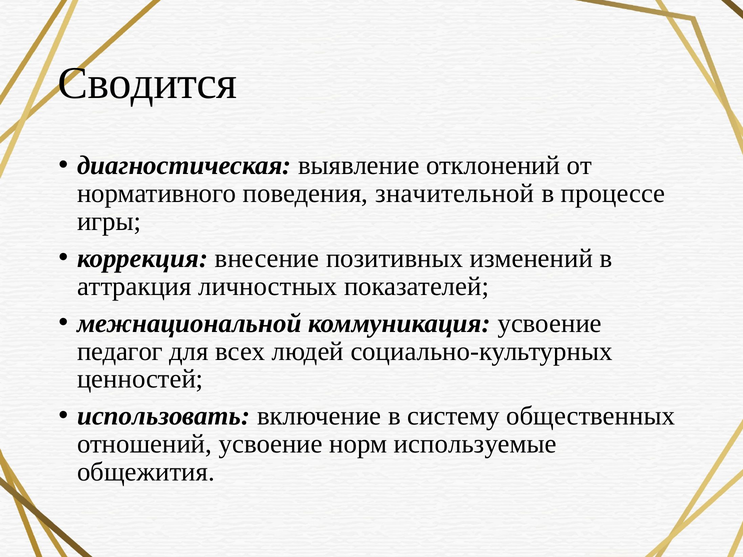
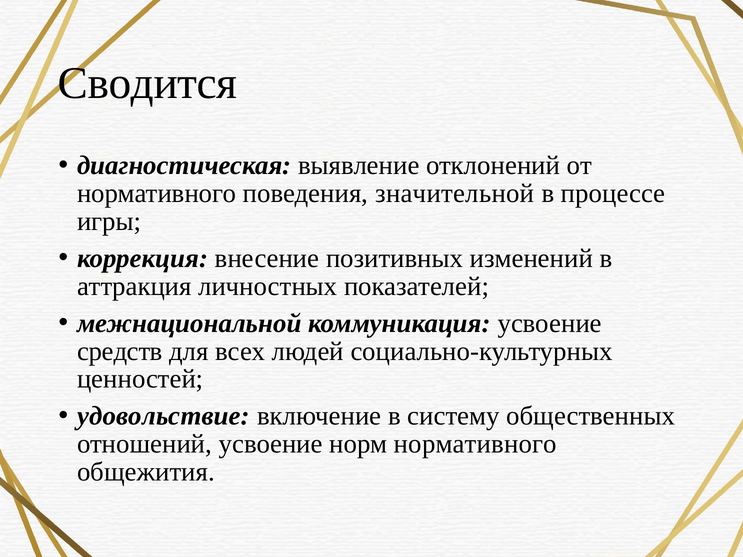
педагог: педагог -> средств (120, 351)
использовать: использовать -> удовольствие (163, 416)
норм используемые: используемые -> нормативного (475, 444)
